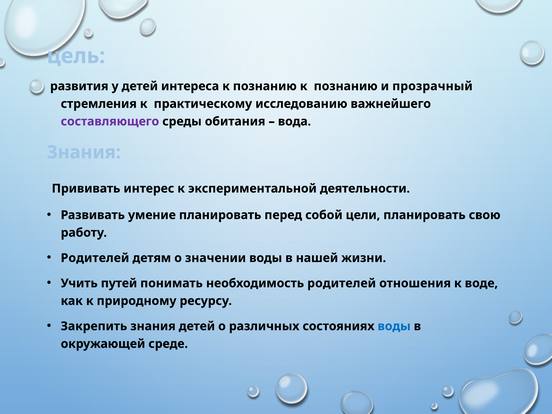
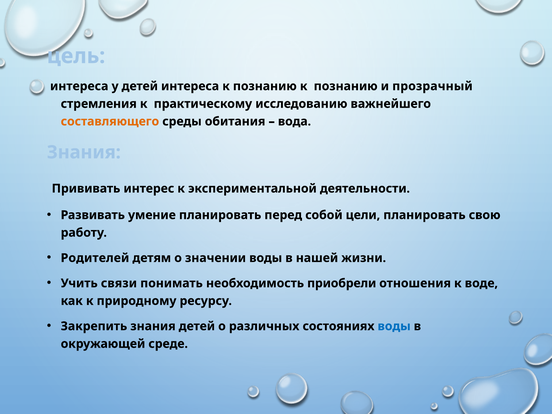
развития: развития -> интереса (79, 86)
составляющего colour: purple -> orange (110, 121)
путей: путей -> связи (119, 283)
необходимость родителей: родителей -> приобрели (342, 283)
